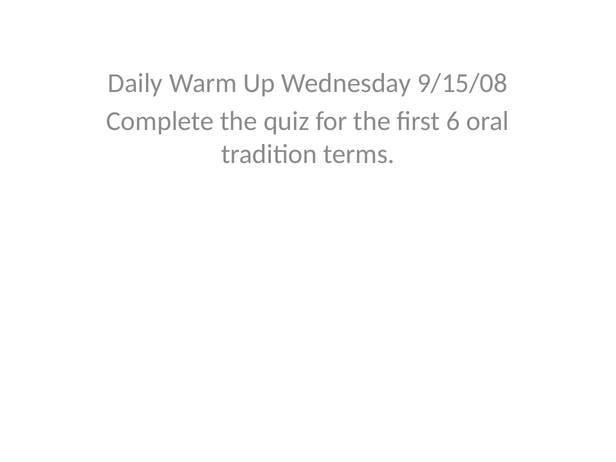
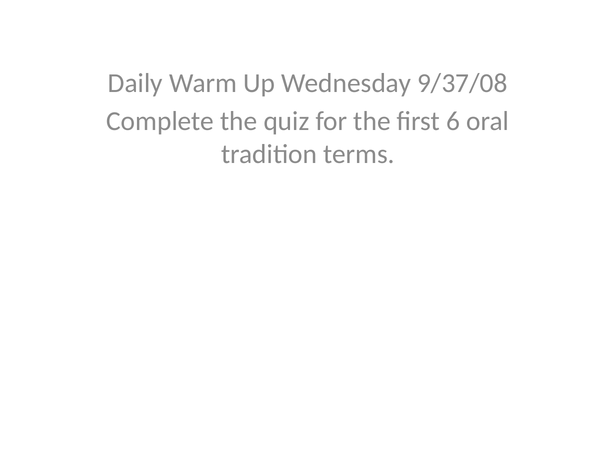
9/15/08: 9/15/08 -> 9/37/08 (462, 83)
